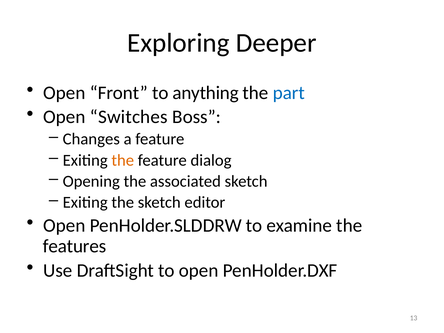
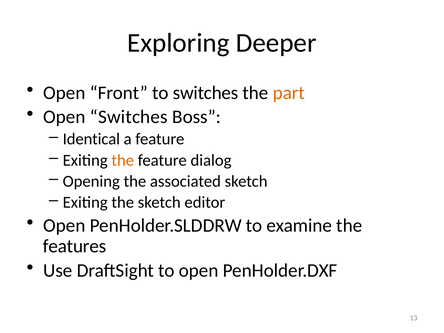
to anything: anything -> switches (206, 93)
part colour: blue -> orange (289, 93)
Changes: Changes -> Identical (91, 139)
